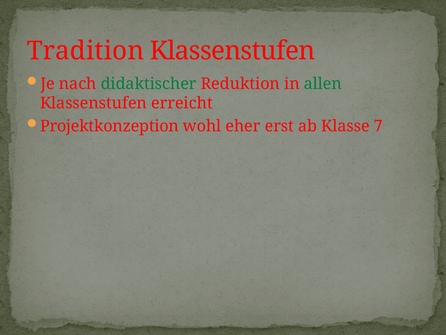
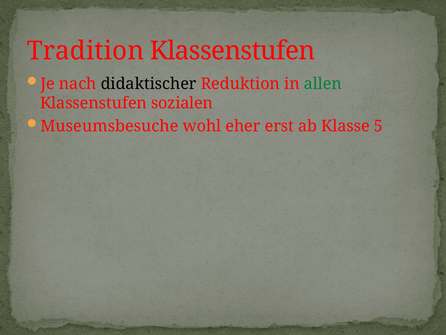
didaktischer colour: green -> black (149, 84)
erreicht: erreicht -> sozialen (182, 103)
Projektkonzeption: Projektkonzeption -> Museumsbesuche (109, 126)
7: 7 -> 5 (378, 126)
